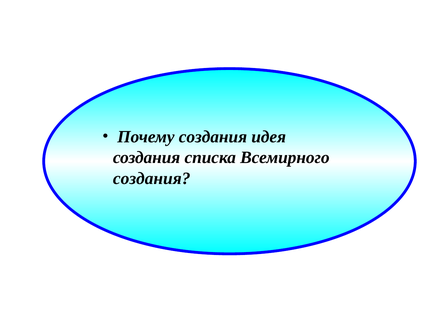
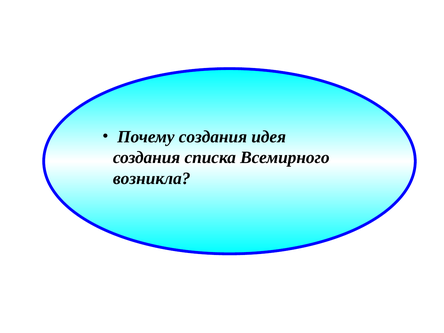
создания: создания -> возникла (152, 178)
